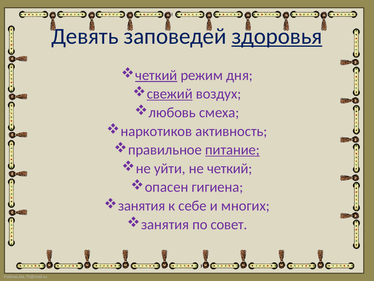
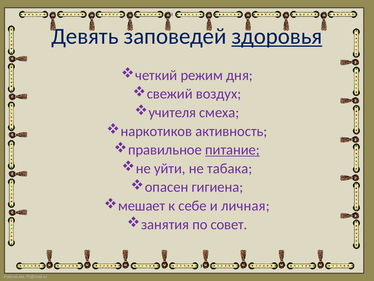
четкий underline: present -> none (156, 75)
свежий underline: present -> none (170, 94)
любовь: любовь -> учителя (172, 112)
не четкий: четкий -> табака (230, 168)
занятия: занятия -> мешает (142, 205)
многих: многих -> личная (245, 205)
